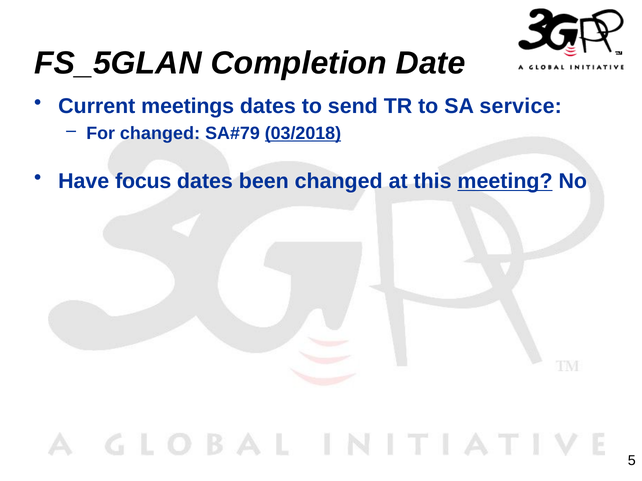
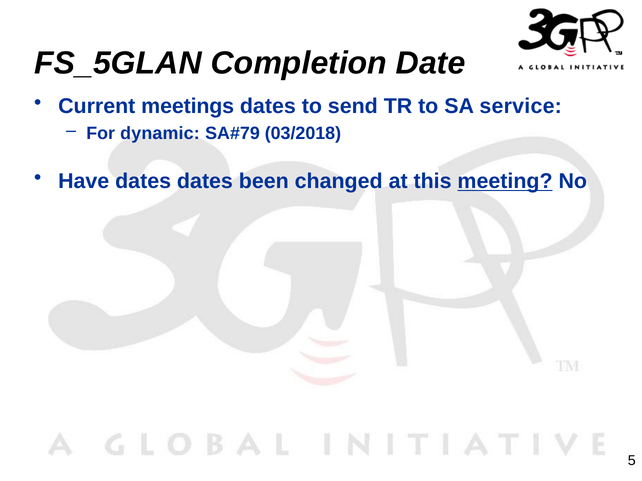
For changed: changed -> dynamic (160, 133)
03/2018 underline: present -> none (303, 133)
Have focus: focus -> dates (143, 181)
